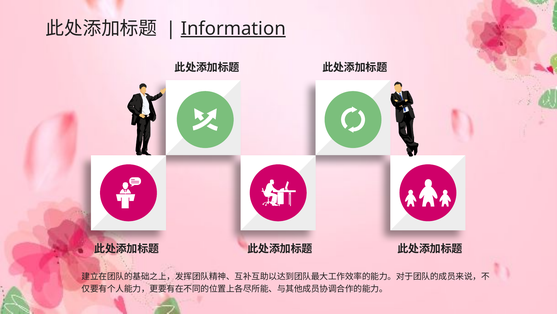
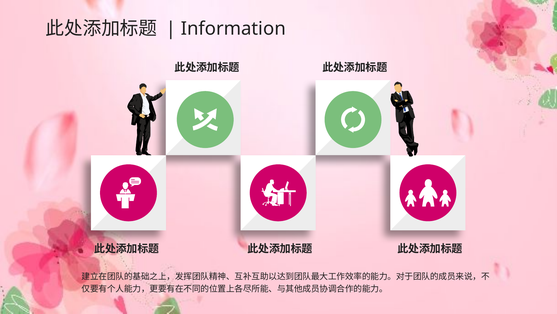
Information underline: present -> none (233, 29)
